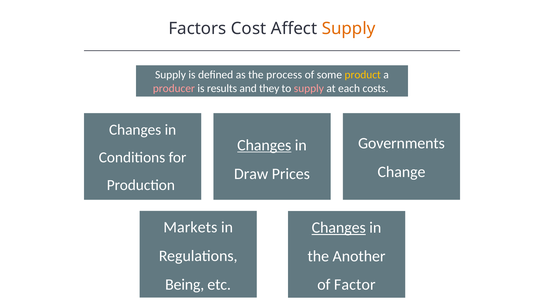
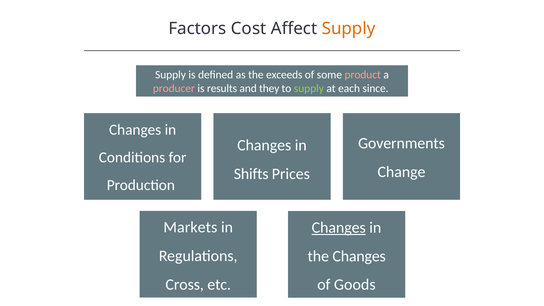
process: process -> exceeds (284, 75)
product colour: yellow -> pink (363, 75)
supply colour: pink -> light green (309, 89)
costs: costs -> since (376, 89)
Changes underline: present -> none (264, 145)
Draw: Draw -> Shifts (251, 174)
the Another: Another -> Changes (359, 256)
Being: Being -> Cross (185, 285)
Factor: Factor -> Goods (355, 285)
